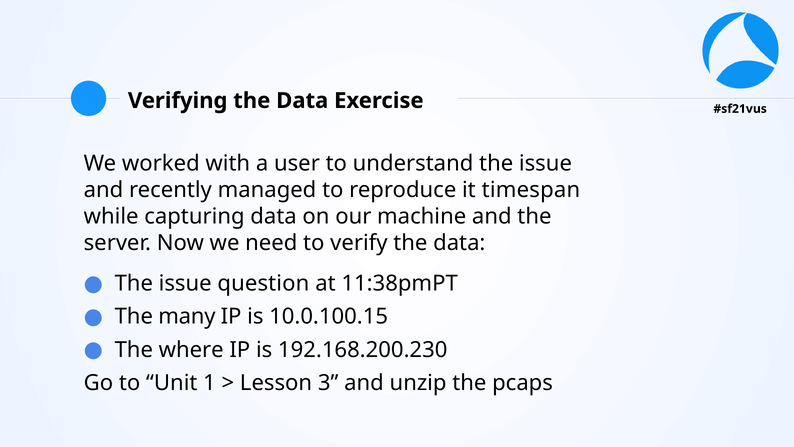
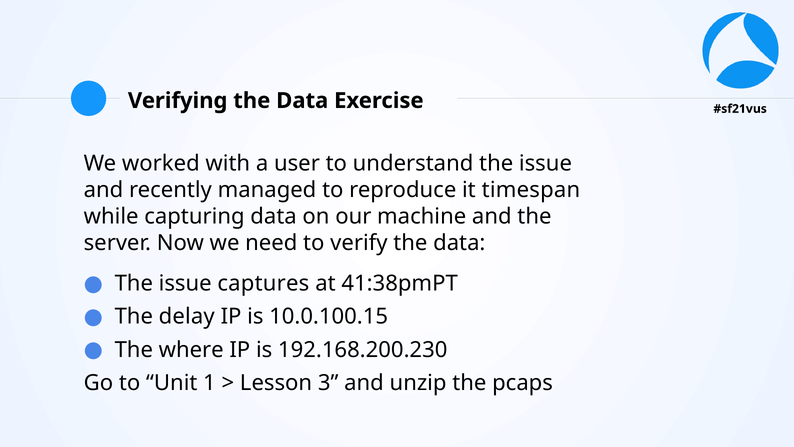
question: question -> captures (263, 283)
11:38pmPT: 11:38pmPT -> 41:38pmPT (400, 283)
many: many -> delay (187, 316)
